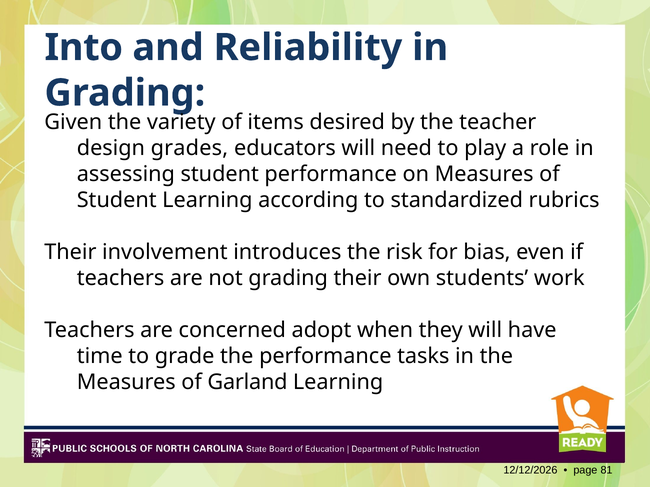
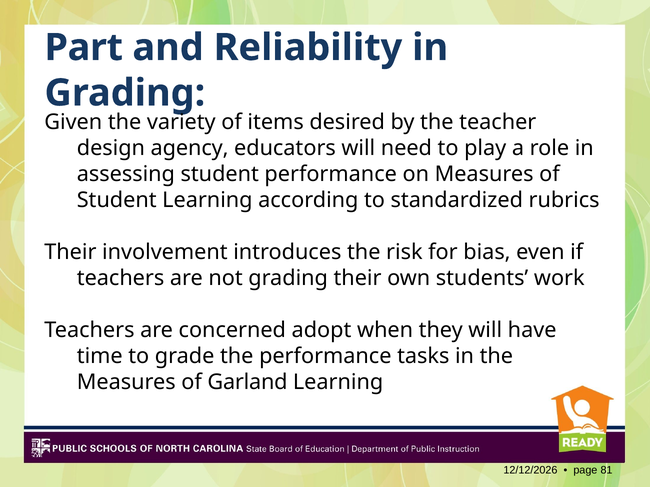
Into: Into -> Part (84, 48)
grades: grades -> agency (190, 148)
